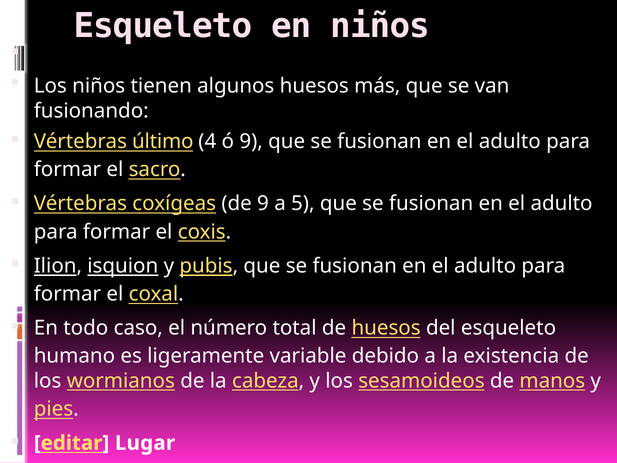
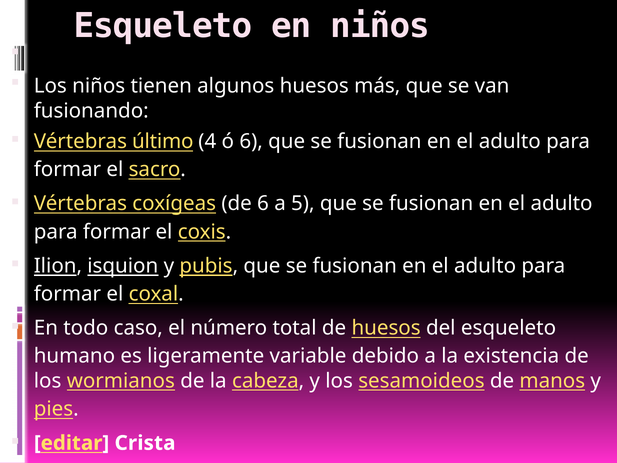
ó 9: 9 -> 6 (251, 141)
de 9: 9 -> 6 (263, 204)
Lugar: Lugar -> Crista (145, 443)
